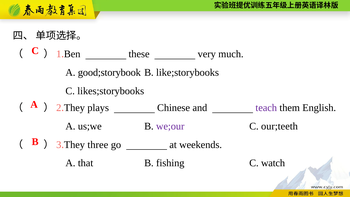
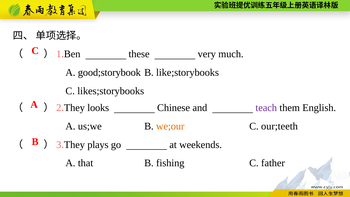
plays: plays -> looks (98, 108)
we;our colour: purple -> orange (170, 126)
three: three -> plays (98, 145)
watch: watch -> father (273, 163)
